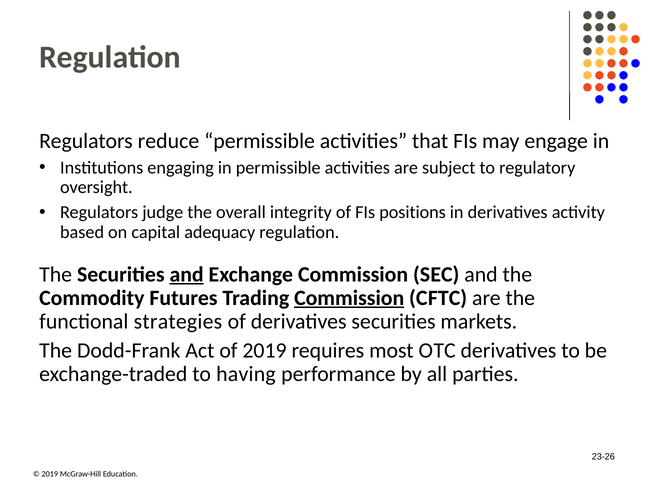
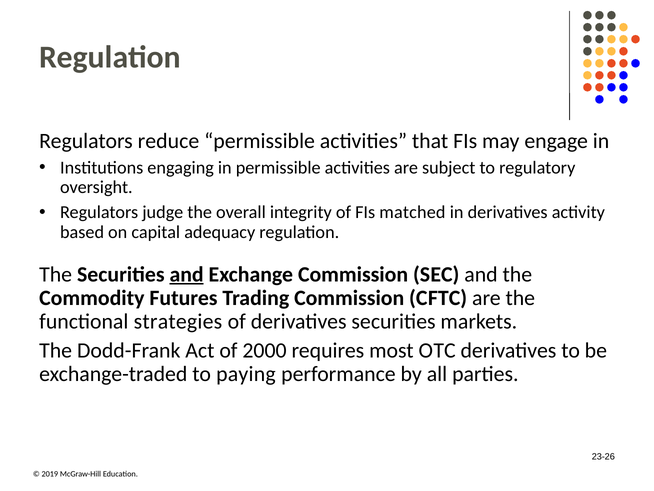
positions: positions -> matched (412, 212)
Commission underline: present -> none (349, 298)
of 2019: 2019 -> 2000 (264, 350)
having: having -> paying (246, 374)
